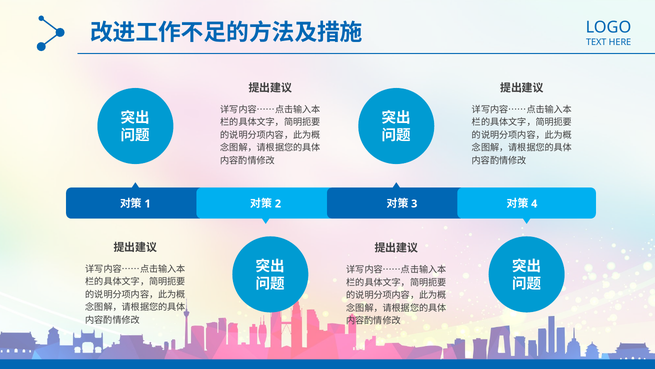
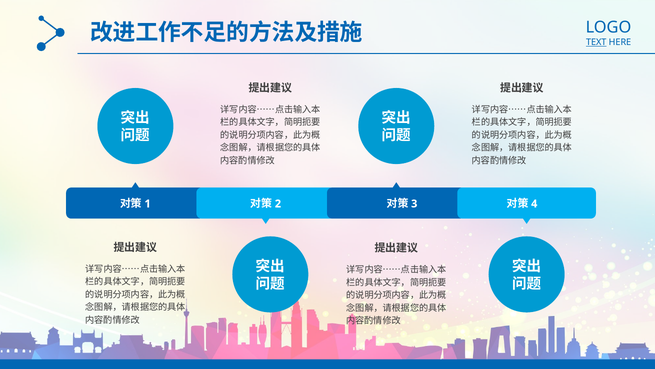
TEXT underline: none -> present (596, 42)
